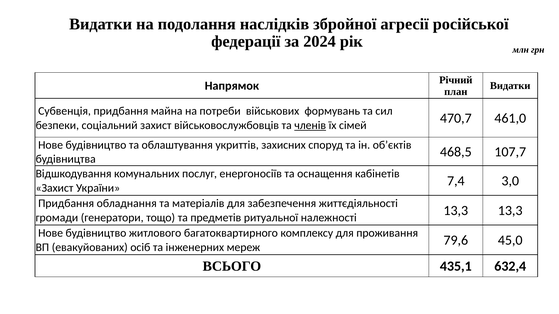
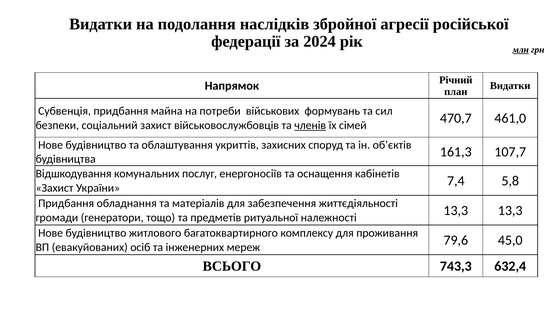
млн underline: none -> present (521, 50)
468,5: 468,5 -> 161,3 (456, 152)
3,0: 3,0 -> 5,8 (510, 181)
435,1: 435,1 -> 743,3 (456, 267)
